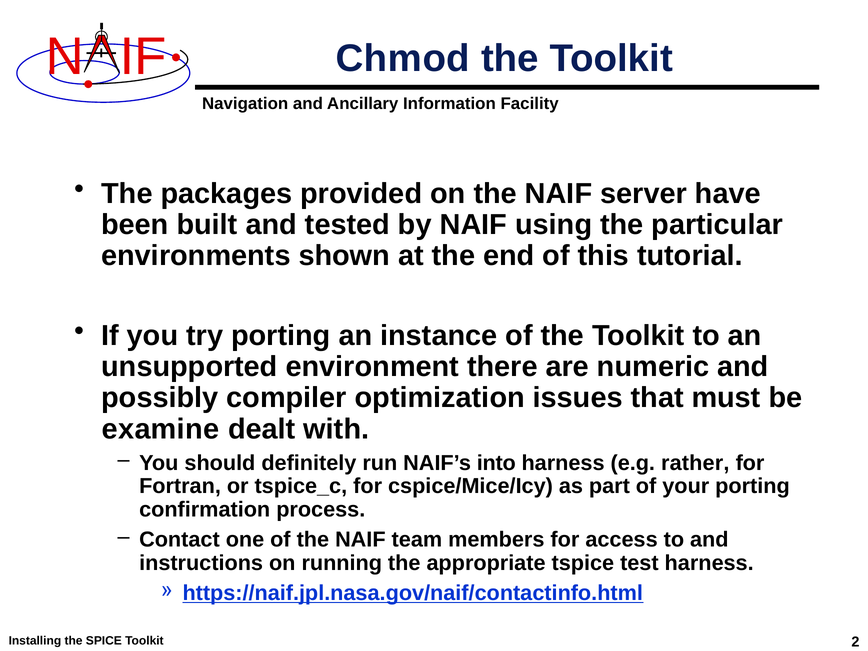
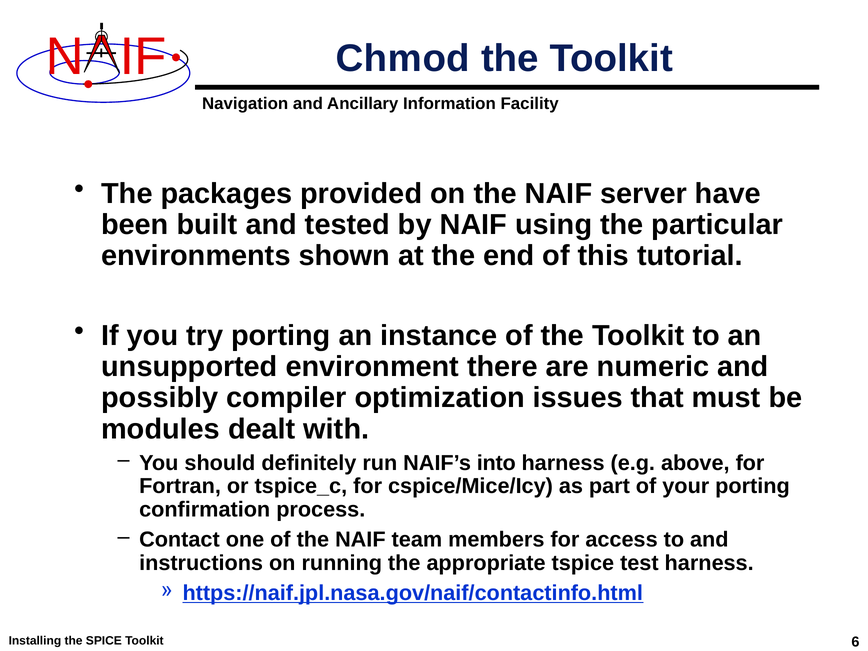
examine: examine -> modules (161, 429)
rather: rather -> above (695, 463)
2: 2 -> 6 (855, 642)
